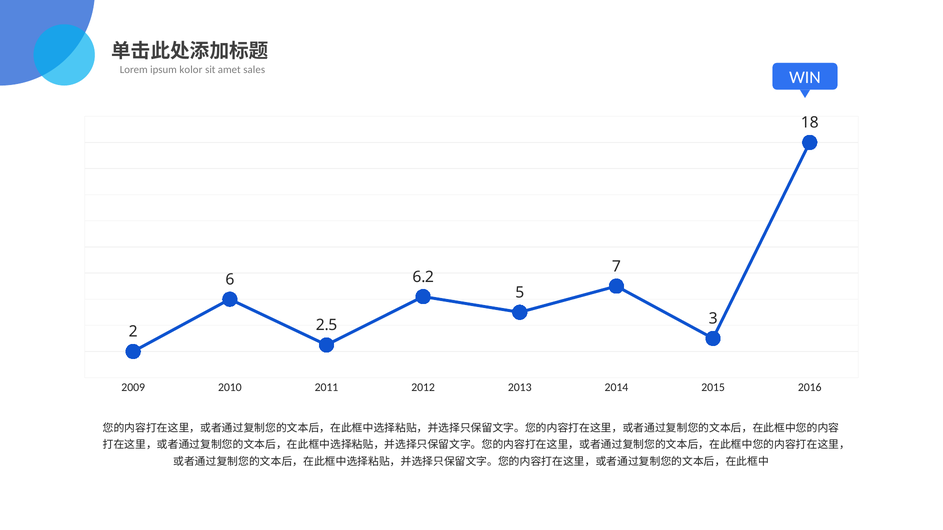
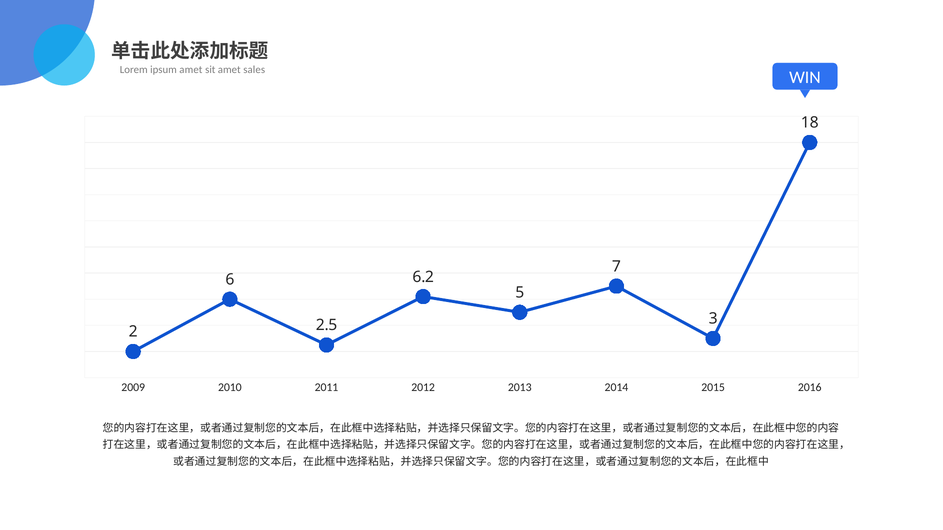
ipsum kolor: kolor -> amet (191, 70)
